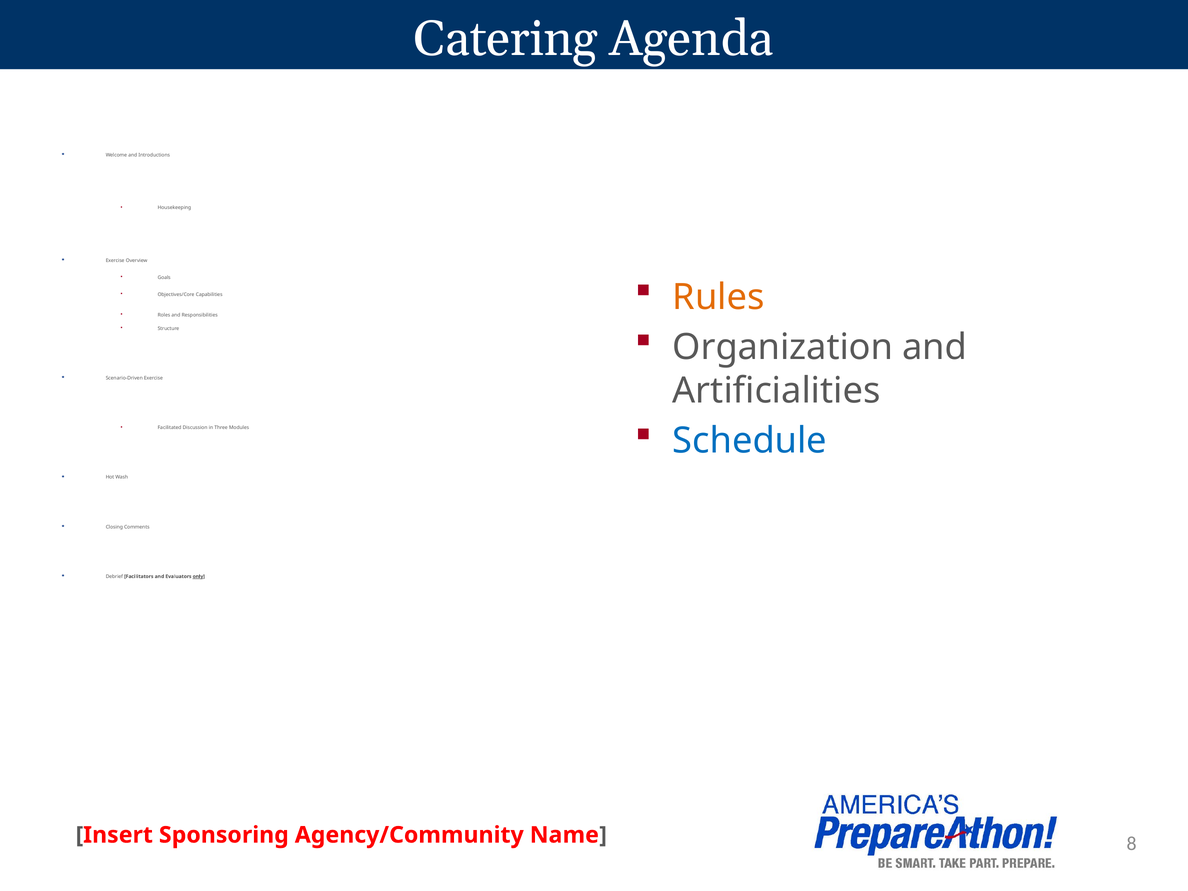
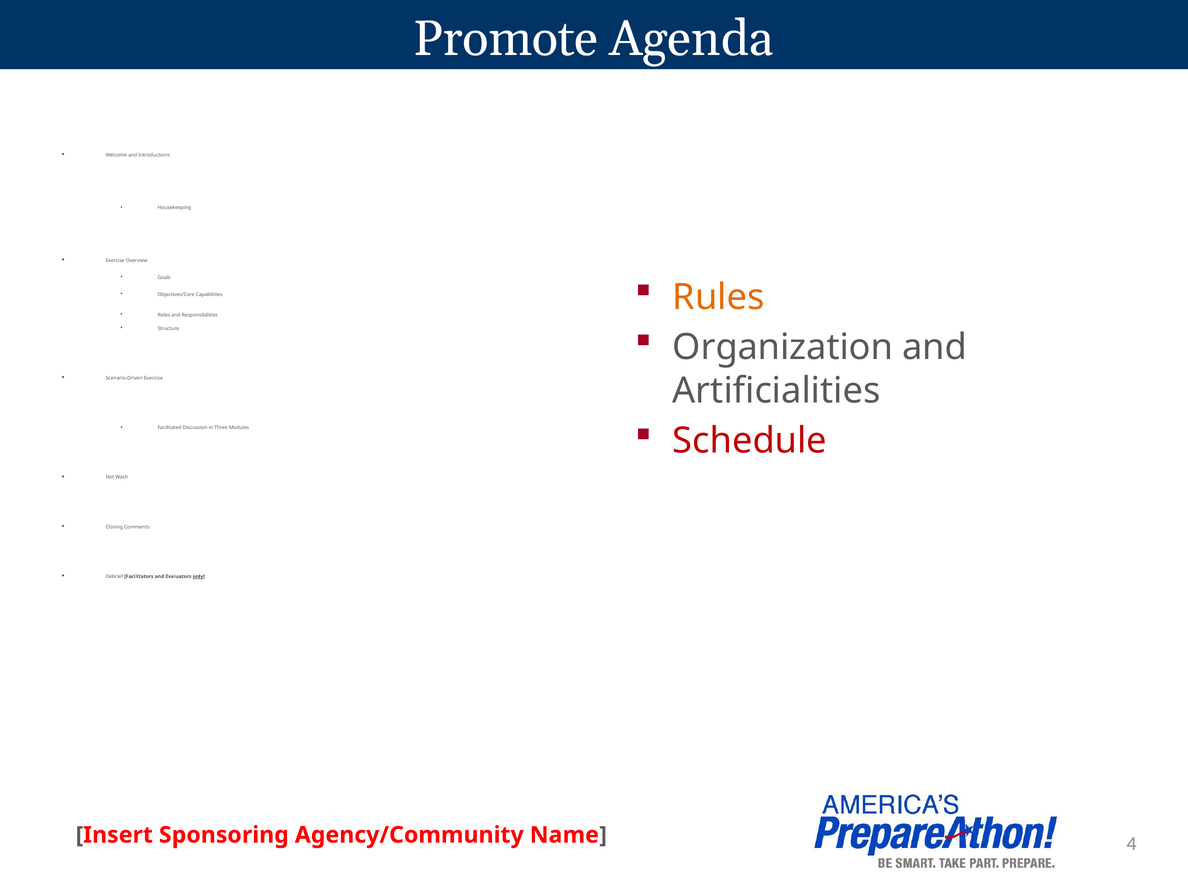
Catering: Catering -> Promote (506, 39)
Schedule colour: blue -> red (750, 441)
8: 8 -> 4 (1132, 844)
